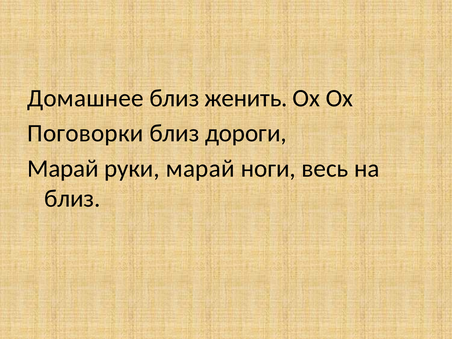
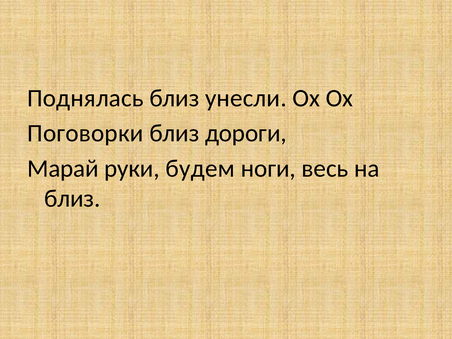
Домашнее: Домашнее -> Поднялась (85, 98)
женить: женить -> унесли (246, 98)
руки марай: марай -> будем (200, 168)
